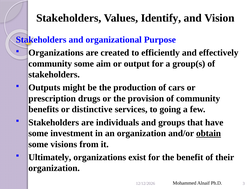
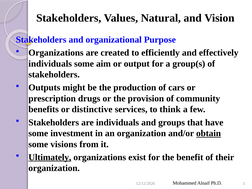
Identify: Identify -> Natural (161, 18)
community: community -> individuals (50, 64)
going: going -> think (170, 109)
Ultimately underline: none -> present (50, 157)
